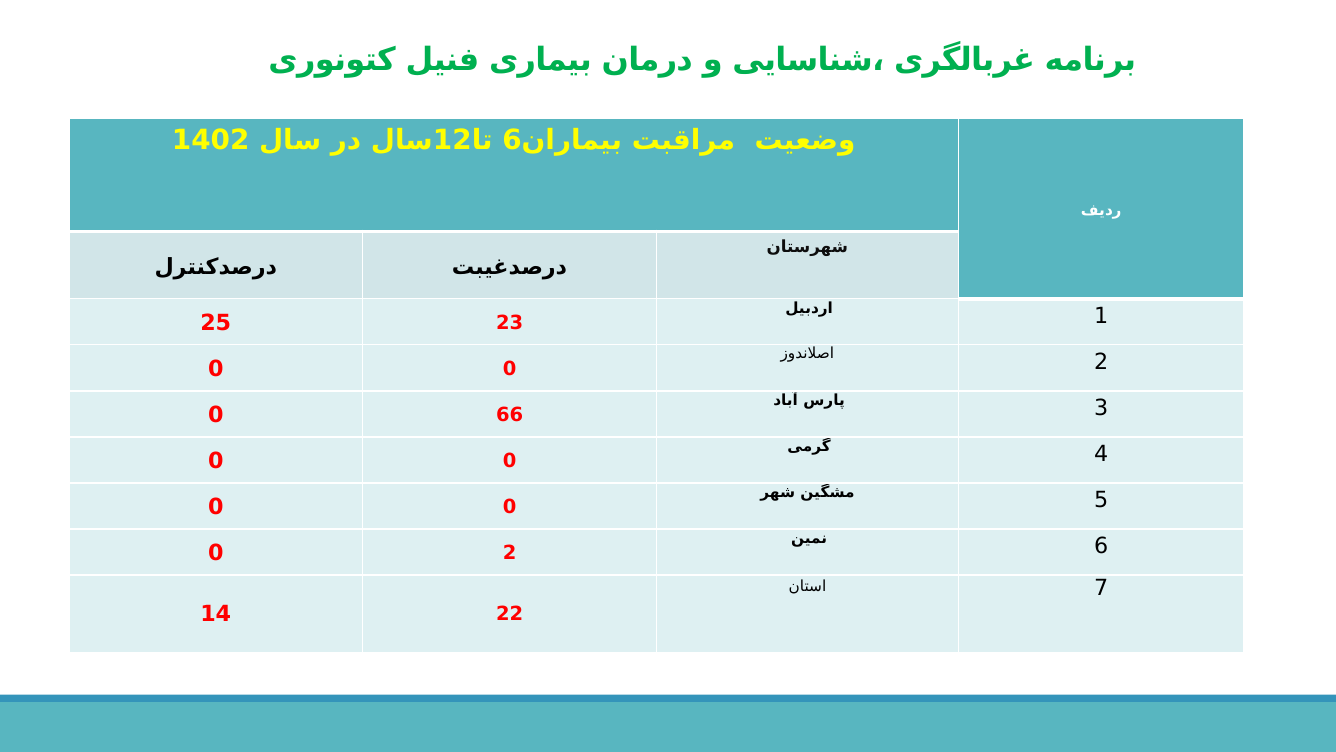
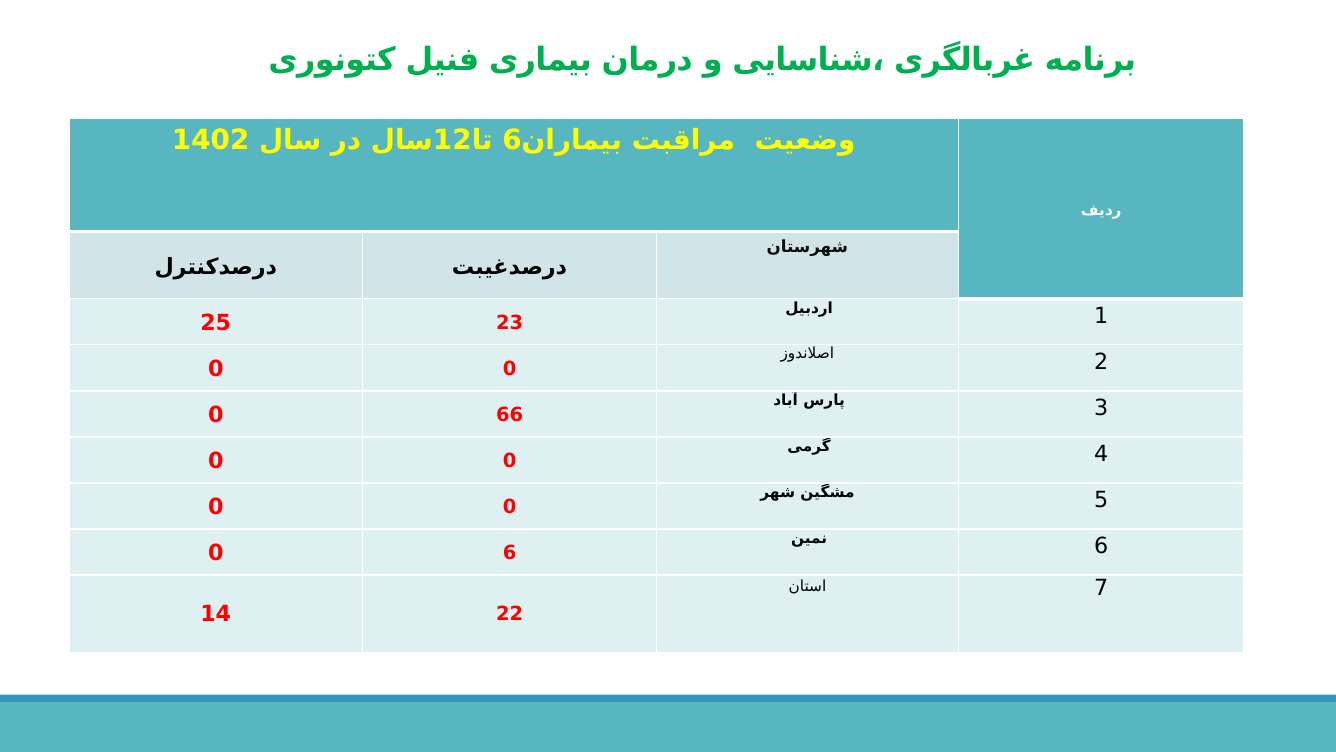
0 2: 2 -> 6 (510, 552)
